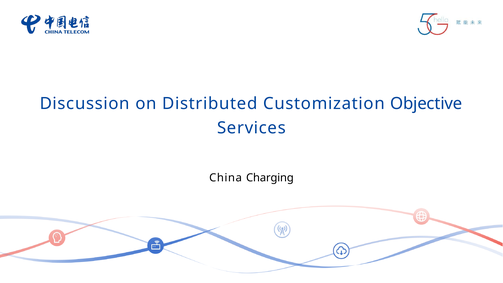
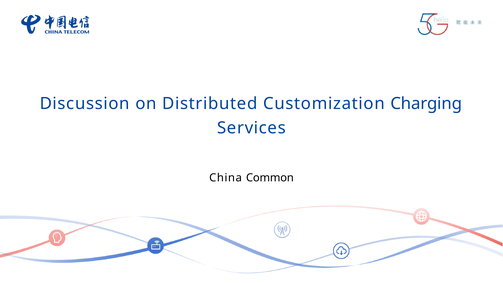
Objective: Objective -> Charging (426, 104)
Charging: Charging -> Common (270, 178)
